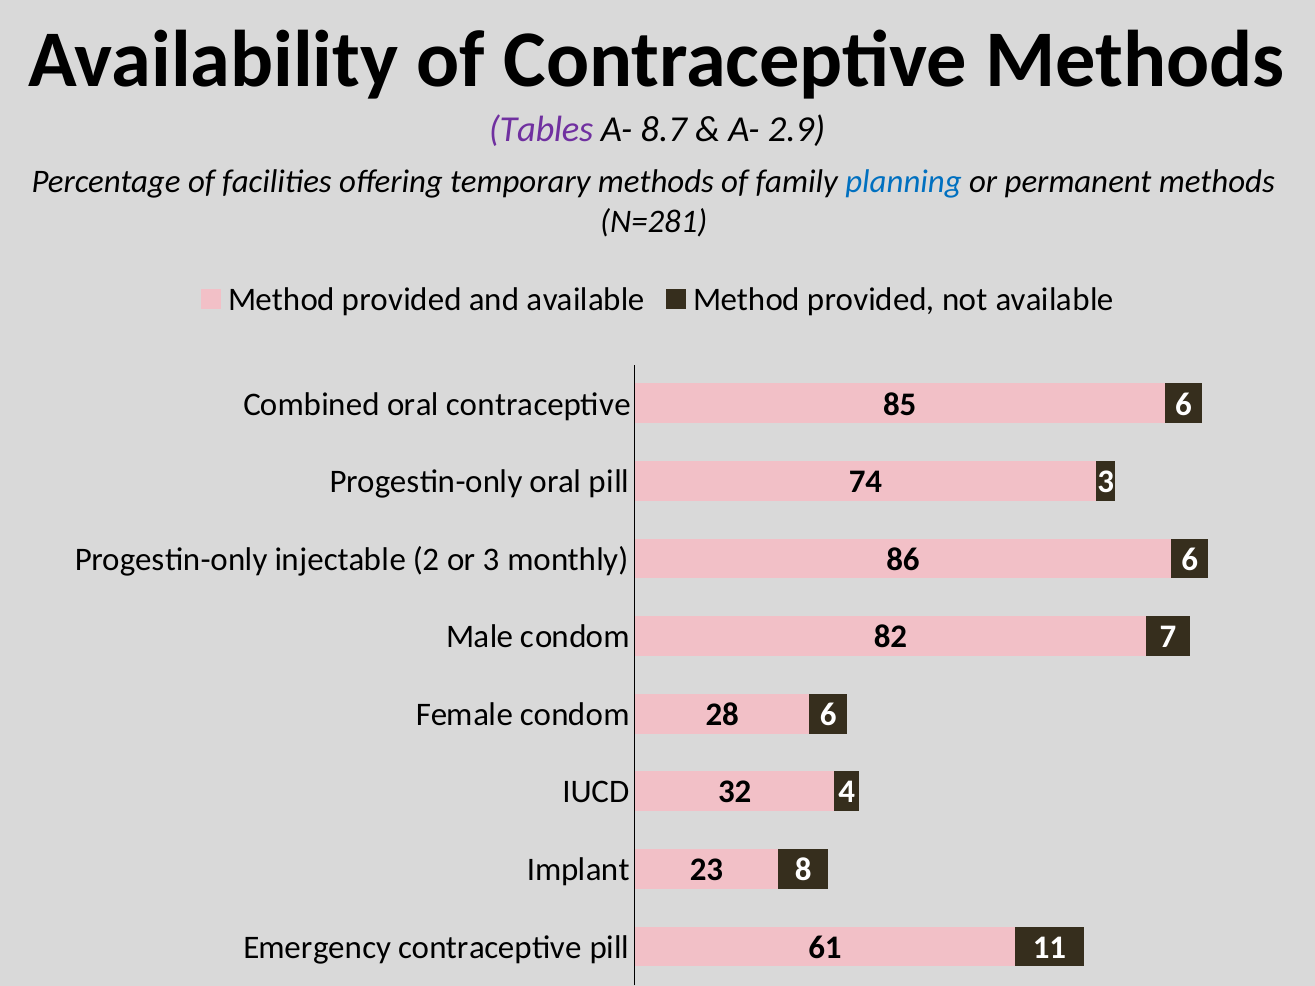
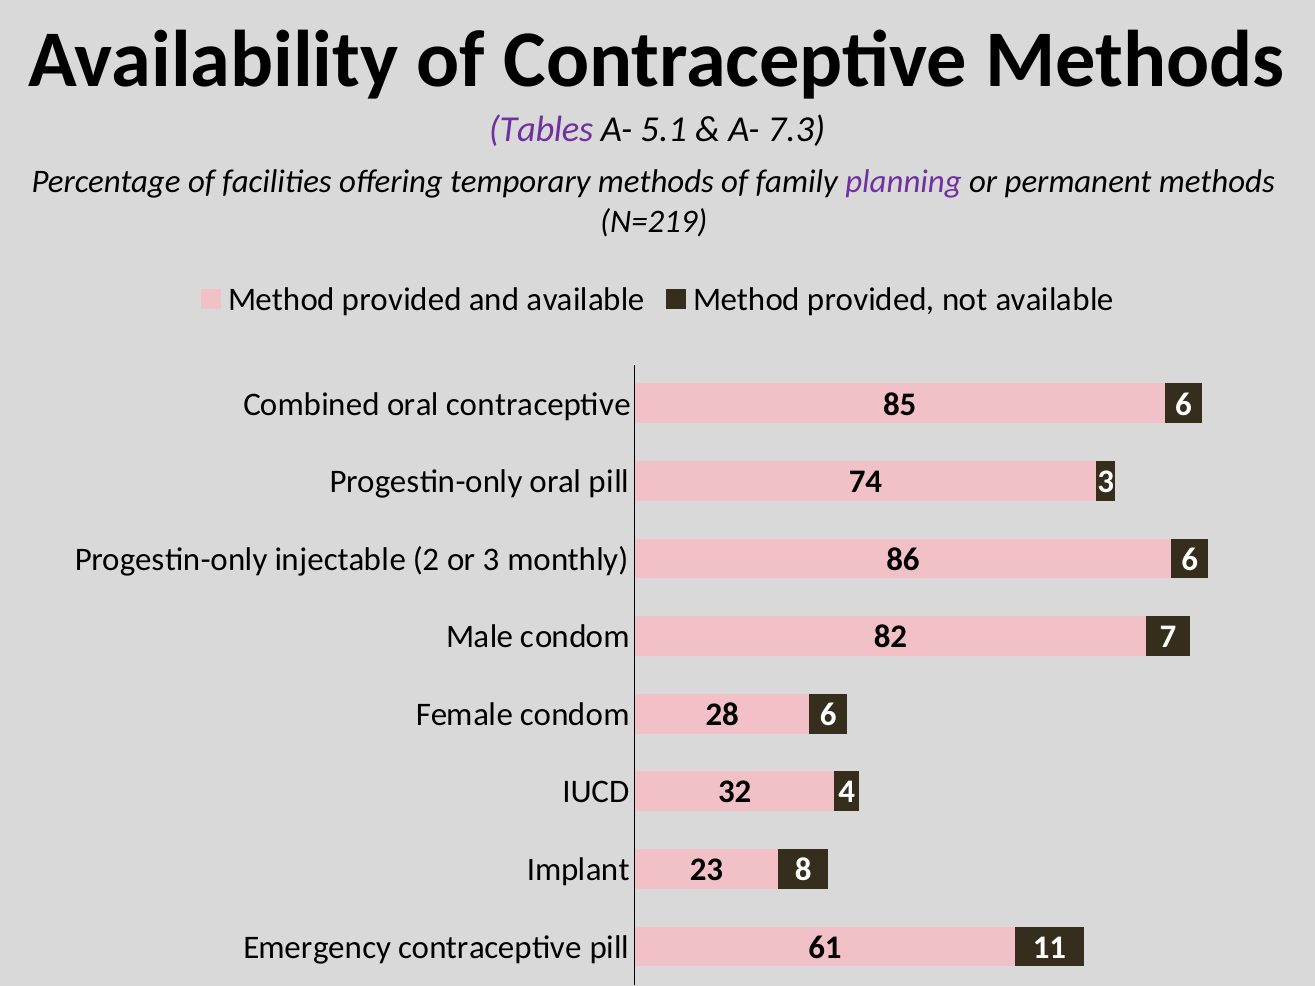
8.7: 8.7 -> 5.1 (664, 130)
2.9: 2.9 -> 7.3 (797, 130)
planning colour: blue -> purple (904, 182)
N=281: N=281 -> N=219 (654, 222)
